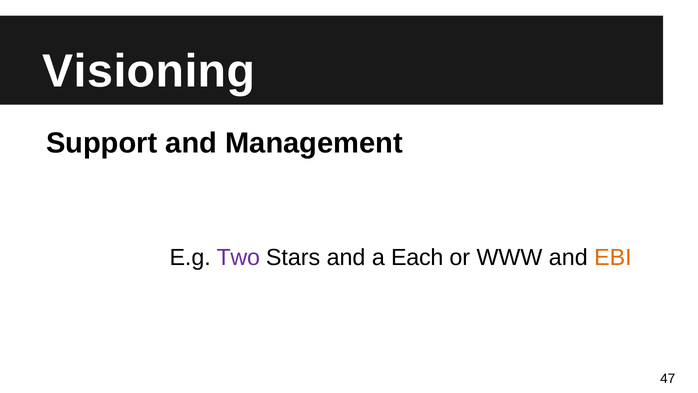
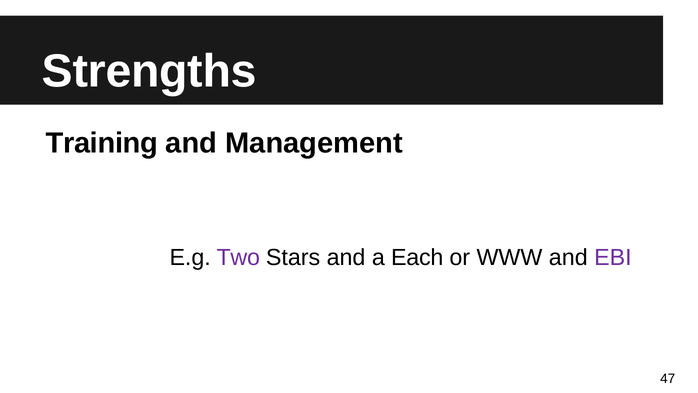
Visioning: Visioning -> Strengths (149, 71)
Support: Support -> Training (102, 143)
EBI colour: orange -> purple (613, 258)
